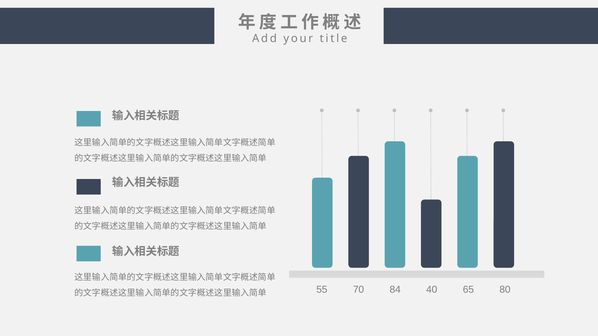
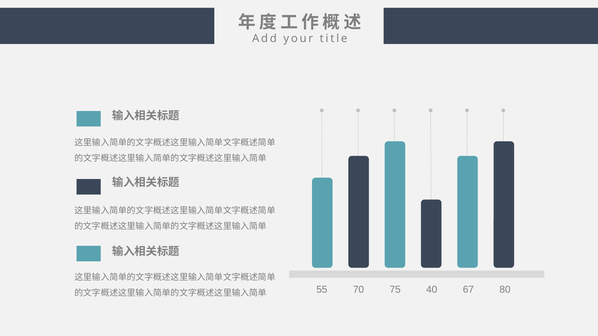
84: 84 -> 75 (395, 290)
65: 65 -> 67 (468, 290)
